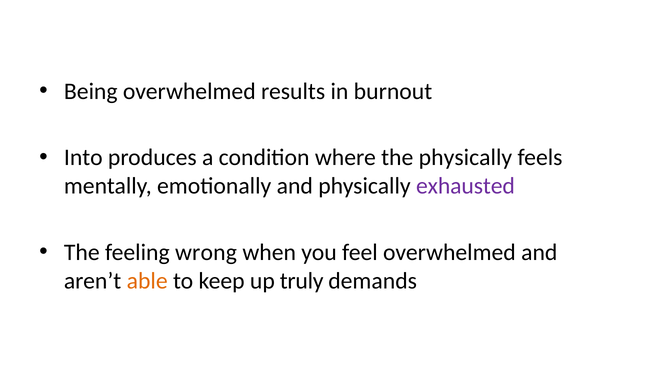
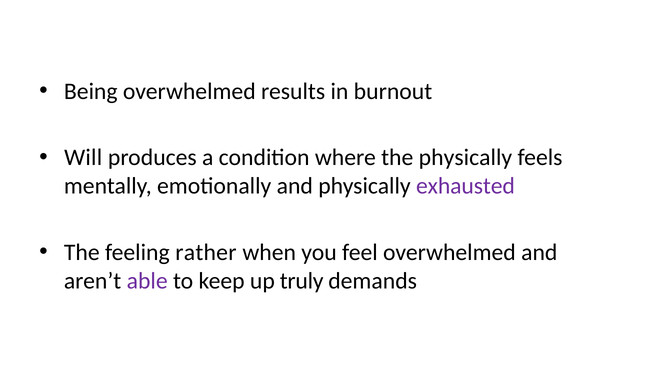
Into: Into -> Will (83, 158)
wrong: wrong -> rather (206, 252)
able colour: orange -> purple (147, 281)
